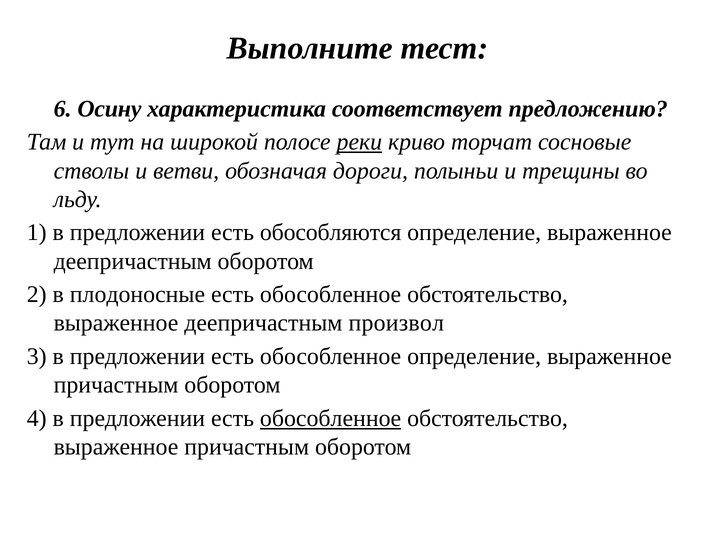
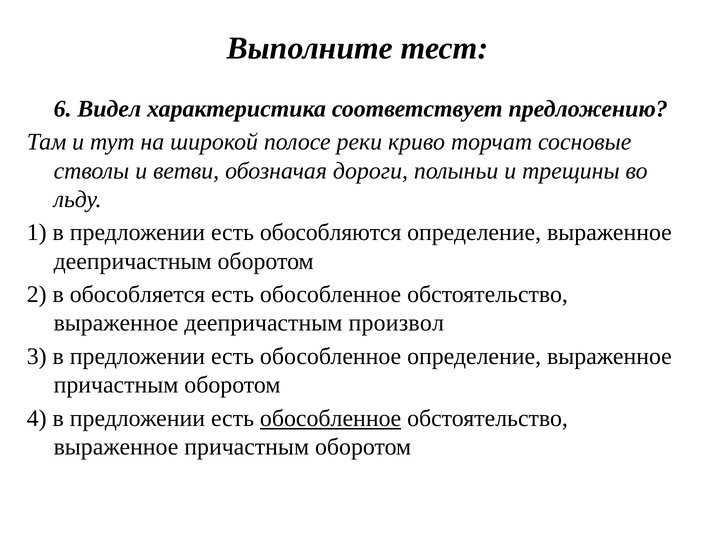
Осину: Осину -> Видел (109, 109)
реки underline: present -> none (359, 142)
плодоносные: плодоносные -> обособляется (137, 295)
